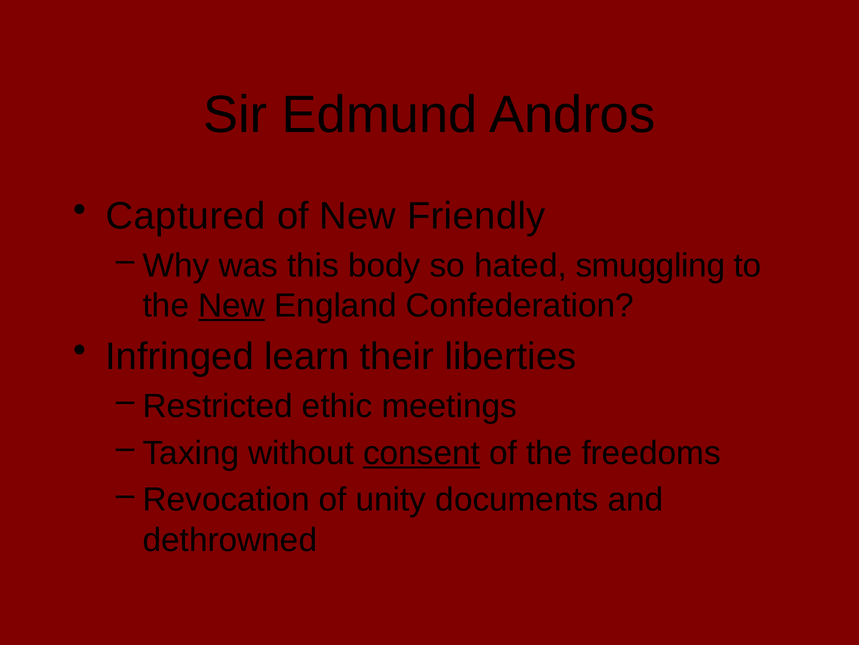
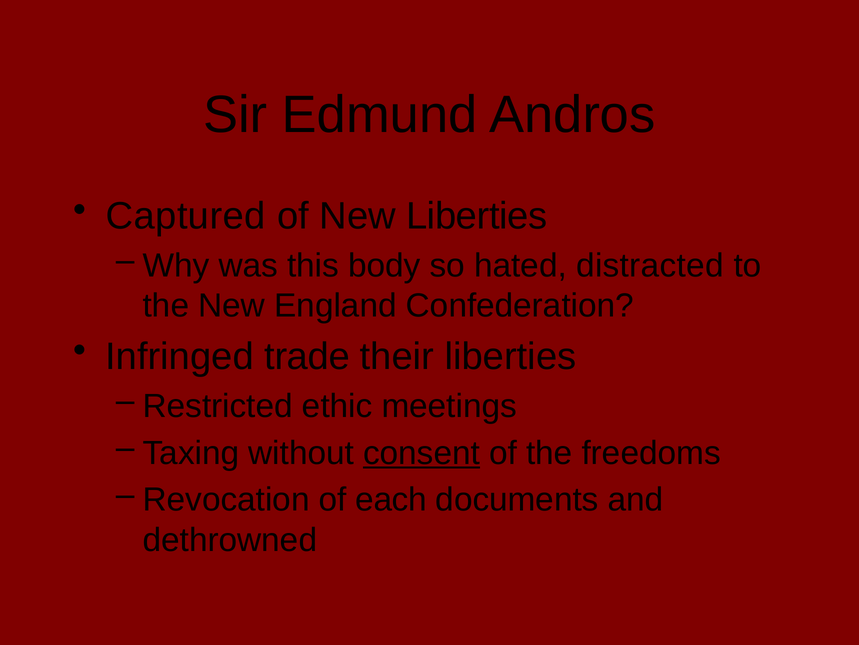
New Friendly: Friendly -> Liberties (477, 216)
smuggling: smuggling -> distracted (650, 265)
New underline: present -> none (232, 305)
learn: learn -> trade (307, 356)
unity: unity -> each (391, 499)
